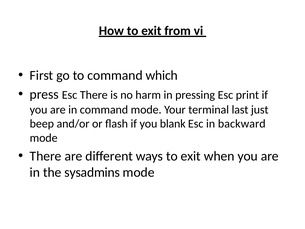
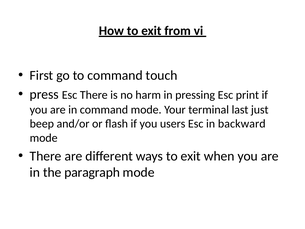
which: which -> touch (162, 75)
blank: blank -> users (173, 124)
sysadmins: sysadmins -> paragraph (92, 172)
